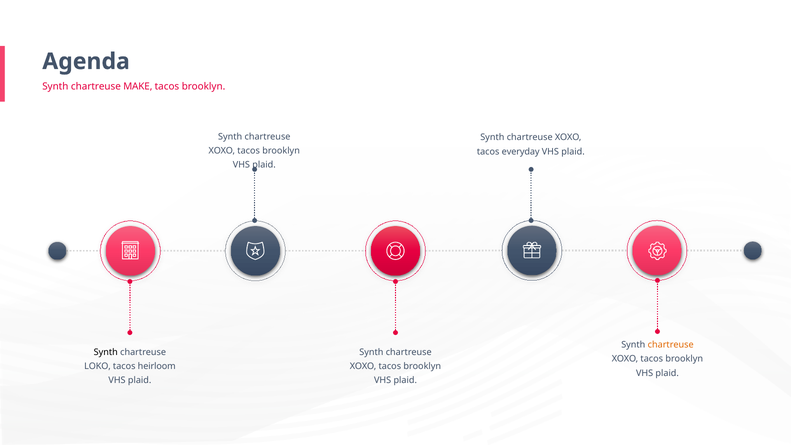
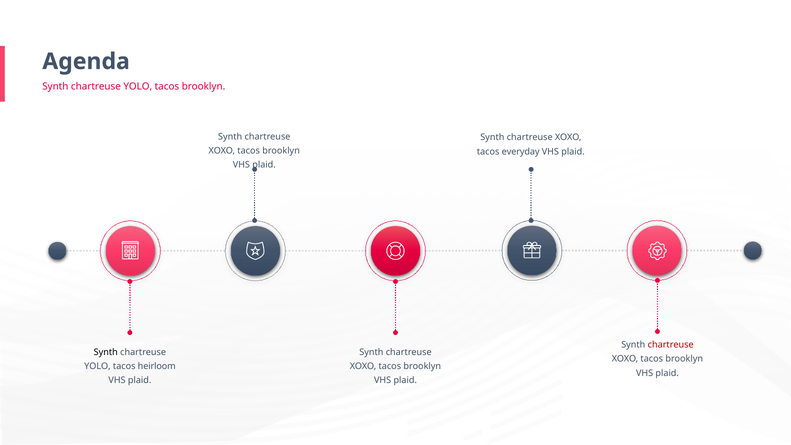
MAKE: MAKE -> YOLO (138, 87)
chartreuse colour: orange -> red (671, 345)
LOKO: LOKO -> YOLO (97, 366)
